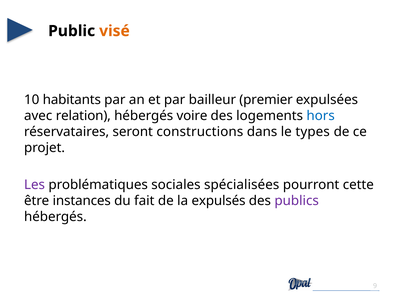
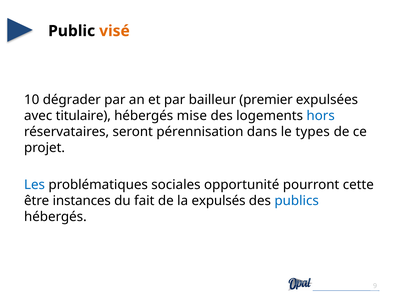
habitants: habitants -> dégrader (72, 100)
relation: relation -> titulaire (83, 116)
voire: voire -> mise (192, 116)
constructions: constructions -> pérennisation (200, 132)
Les colour: purple -> blue (35, 185)
spécialisées: spécialisées -> opportunité (242, 185)
publics colour: purple -> blue (297, 201)
